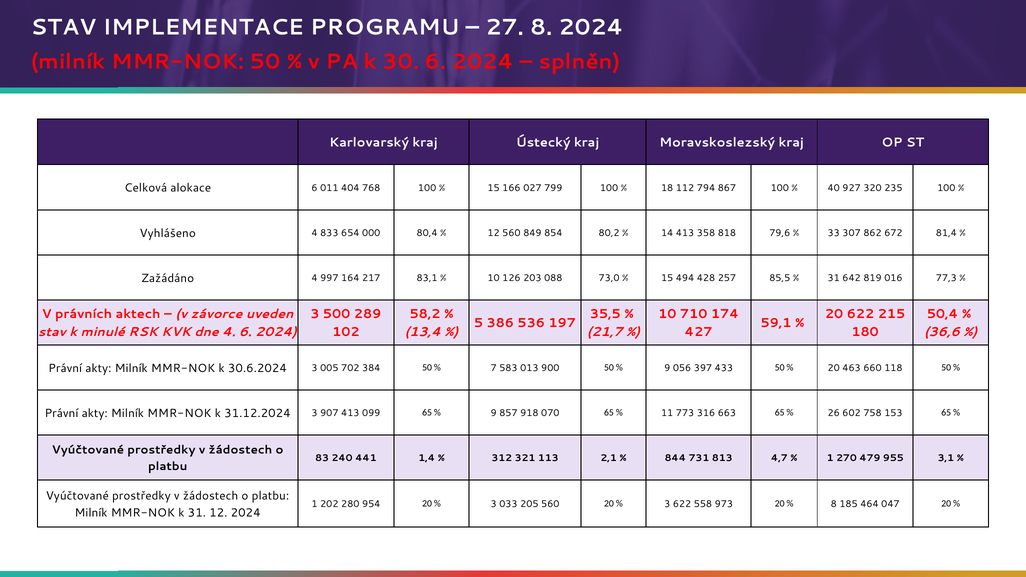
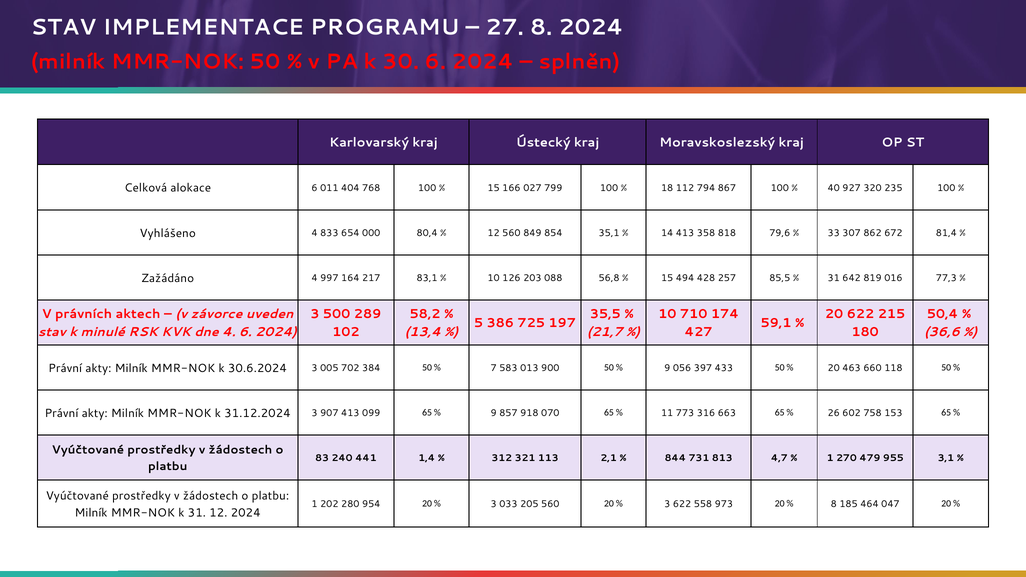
80,2: 80,2 -> 35,1 (609, 233)
73,0: 73,0 -> 56,8 (609, 278)
536: 536 -> 725 (531, 323)
